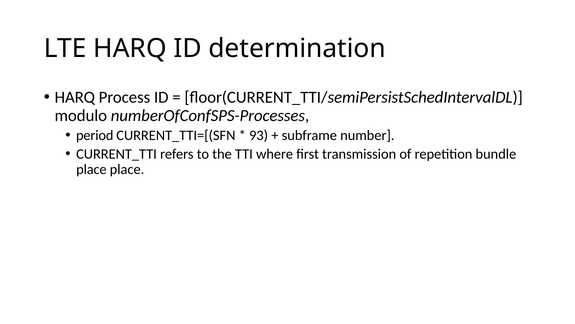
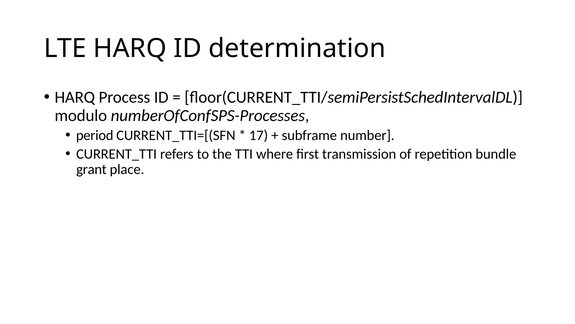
93: 93 -> 17 (259, 135)
place: place -> grant (91, 169)
